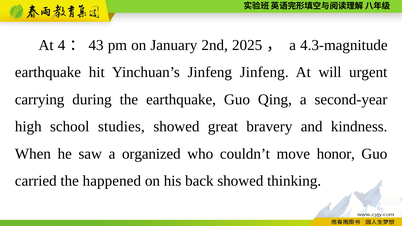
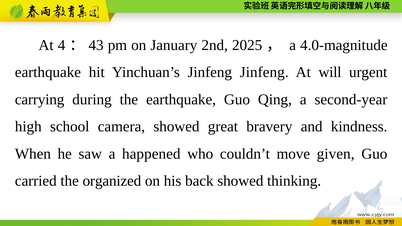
4.3-magnitude: 4.3-magnitude -> 4.0-magnitude (344, 45)
studies: studies -> camera (121, 127)
organized: organized -> happened (151, 154)
honor: honor -> given (336, 154)
happened: happened -> organized (112, 181)
